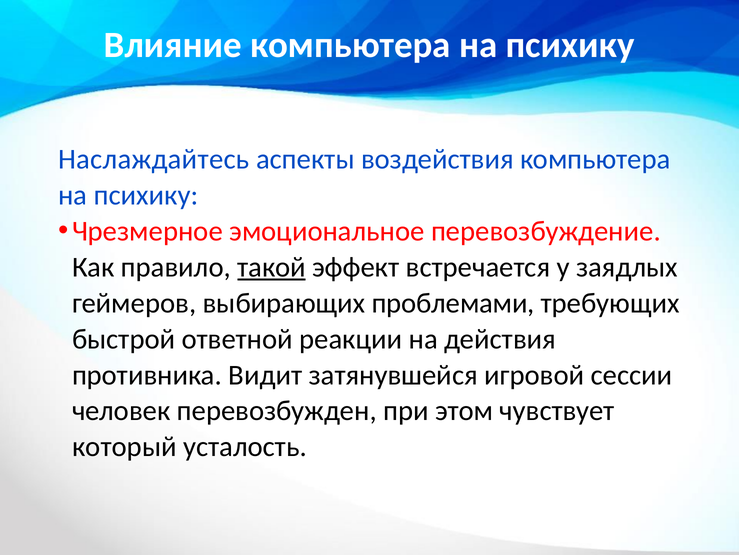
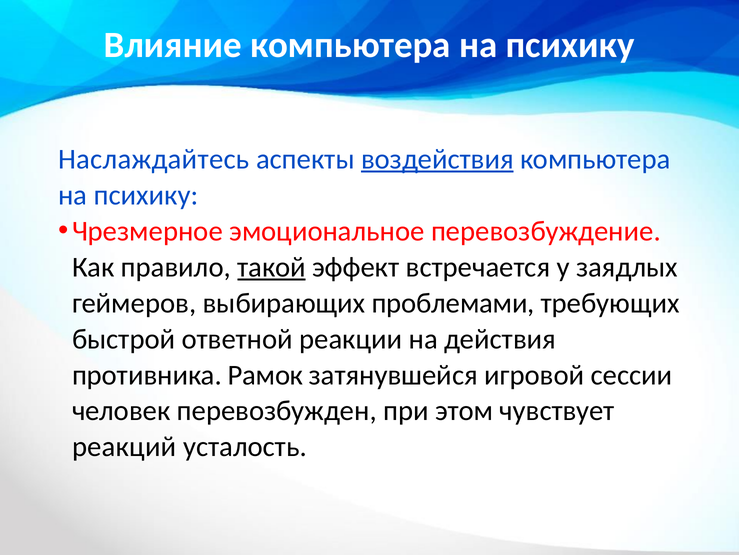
воздействия underline: none -> present (437, 159)
Видит: Видит -> Рамок (266, 375)
который: который -> реакций (124, 446)
